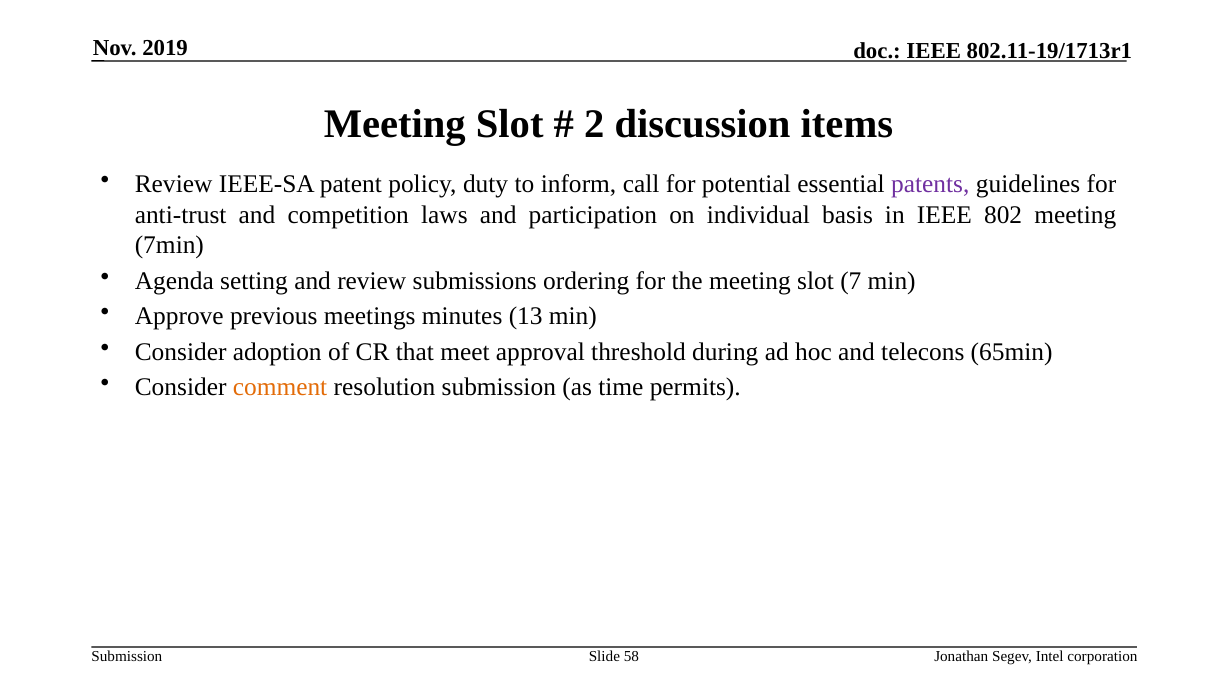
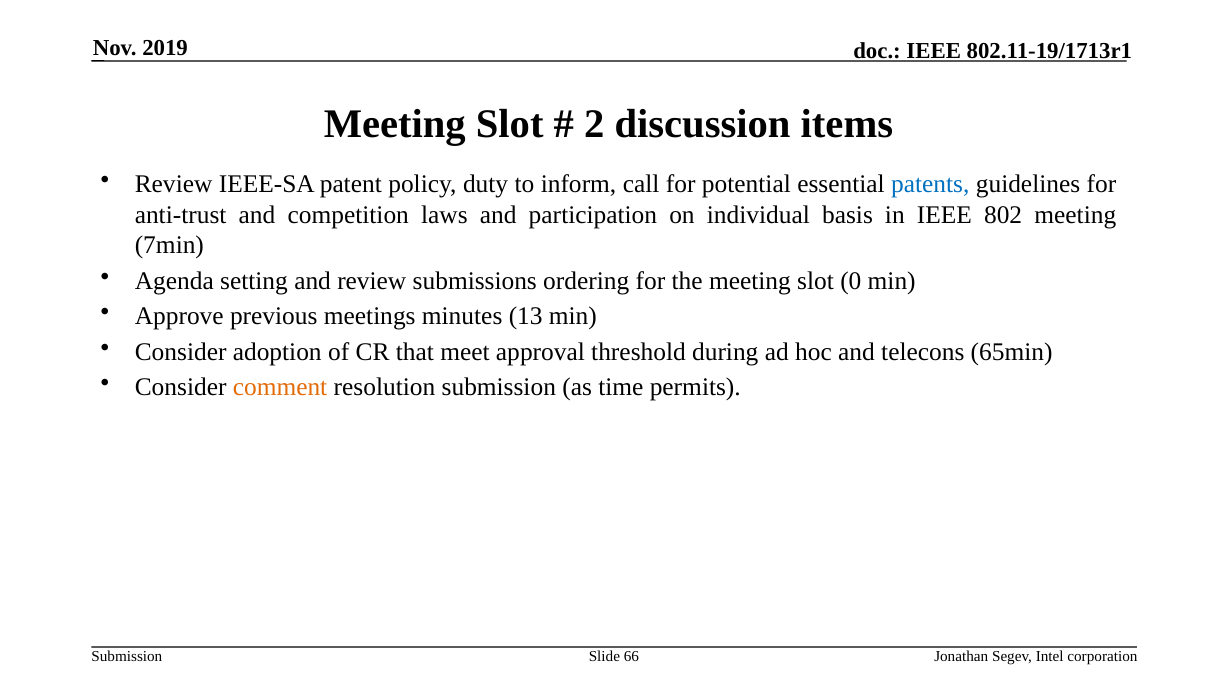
patents colour: purple -> blue (930, 184)
7: 7 -> 0 (851, 281)
58: 58 -> 66 (631, 657)
